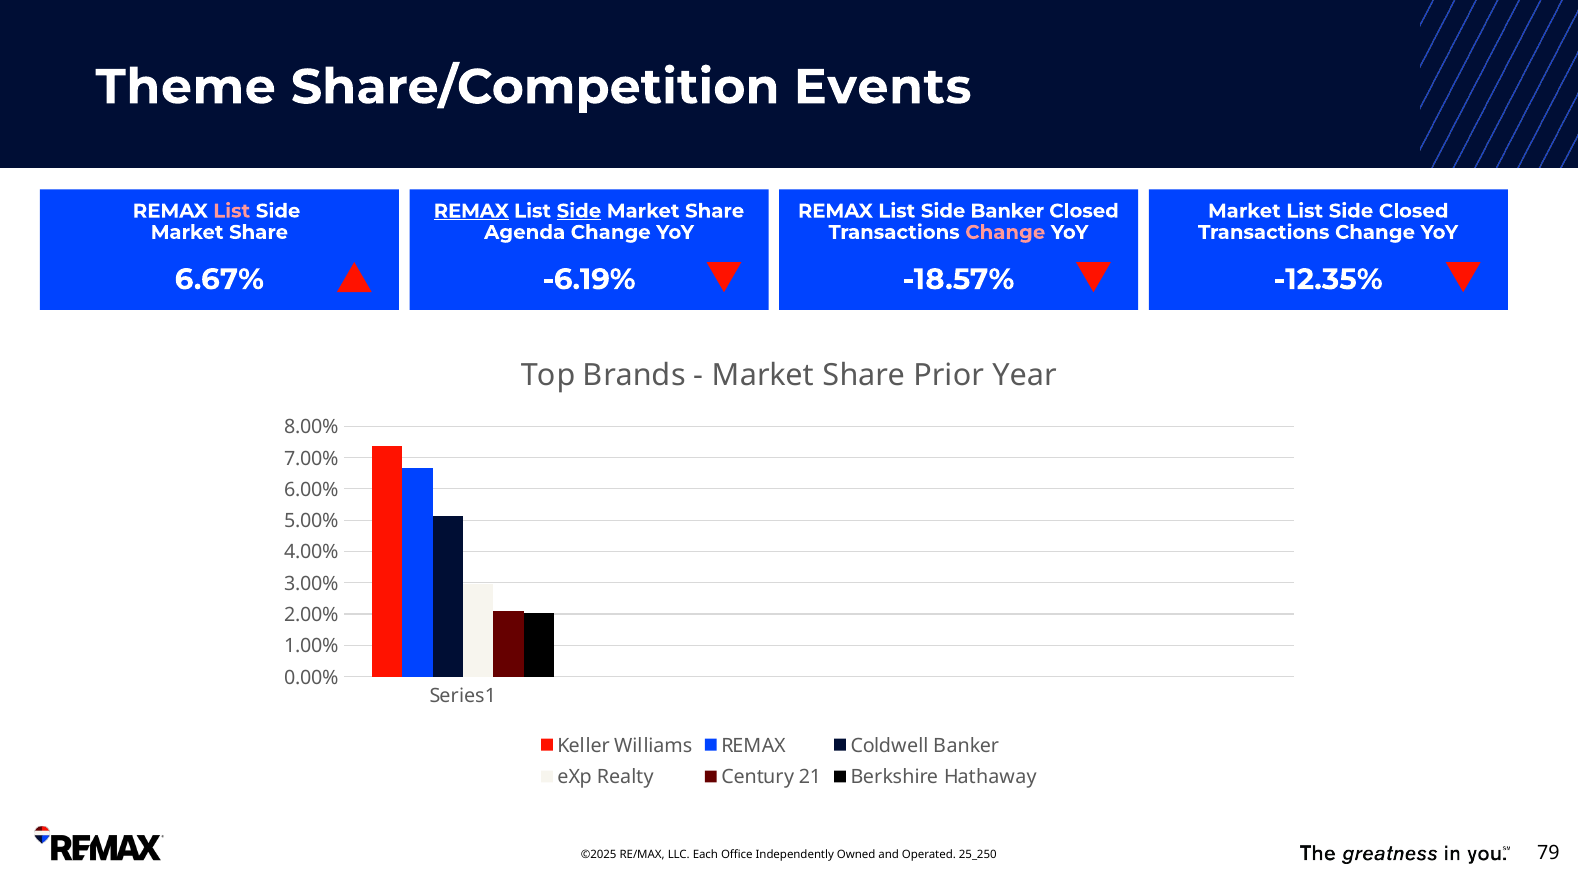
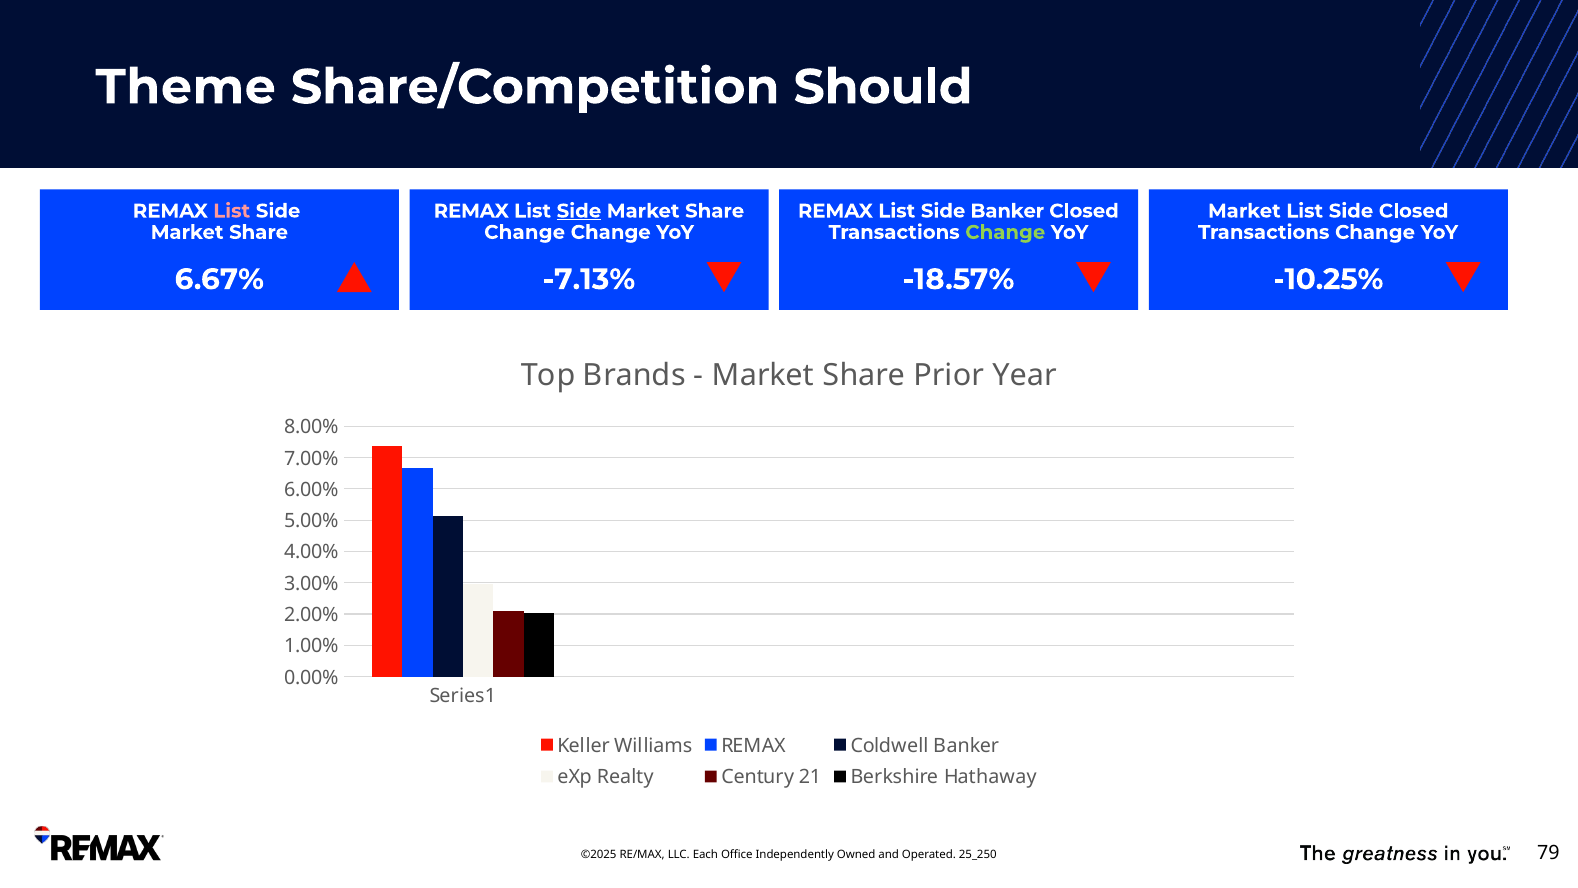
Events: Events -> Should (883, 87)
REMAX underline: present -> none (471, 211)
Agenda: Agenda -> Change (525, 232)
Change colour: pink -> light green (1005, 232)
-6.19%: -6.19% -> -7.13% (589, 279)
-12.35%: -12.35% -> -10.25% (1328, 279)
